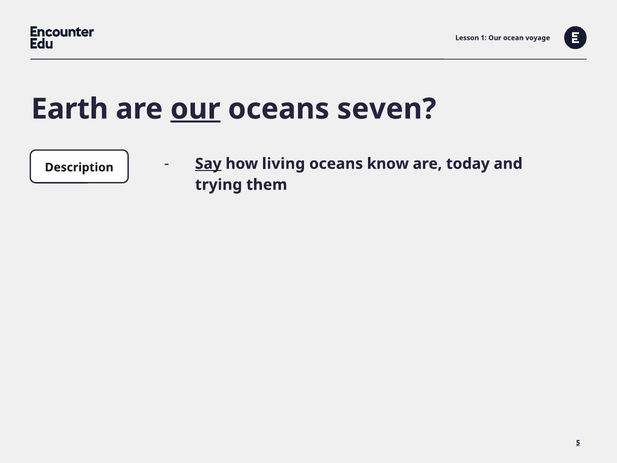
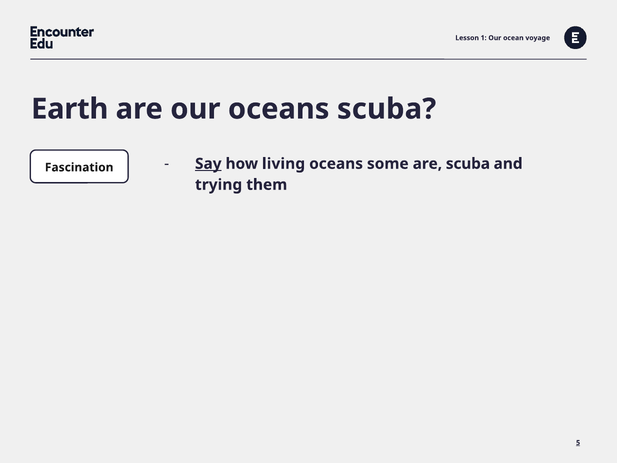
our underline: present -> none (195, 109)
oceans seven: seven -> scuba (387, 109)
know: know -> some (388, 164)
are today: today -> scuba (468, 164)
Description: Description -> Fascination (79, 167)
